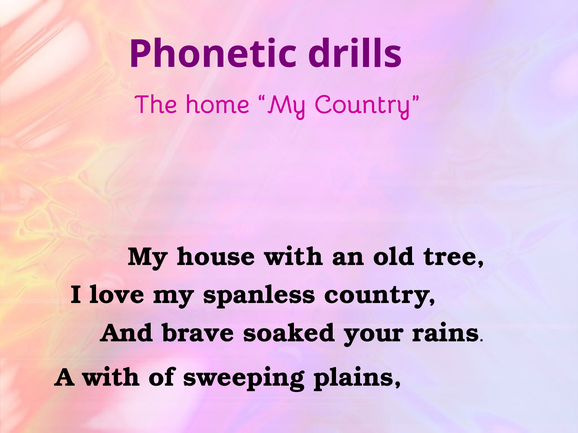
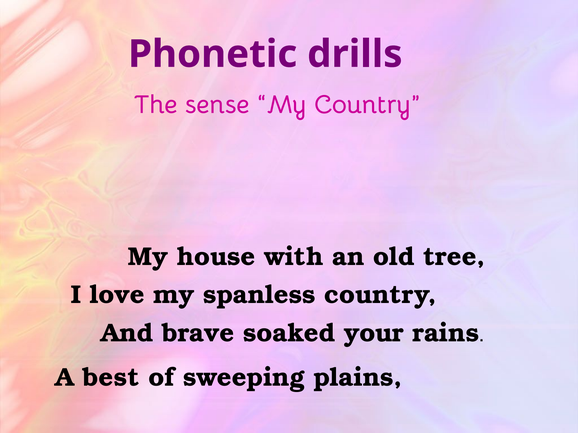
home: home -> sense (217, 105)
A with: with -> best (111, 378)
